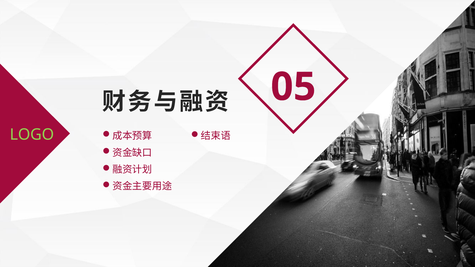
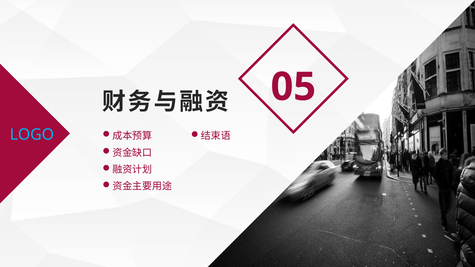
LOGO colour: light green -> light blue (32, 135)
